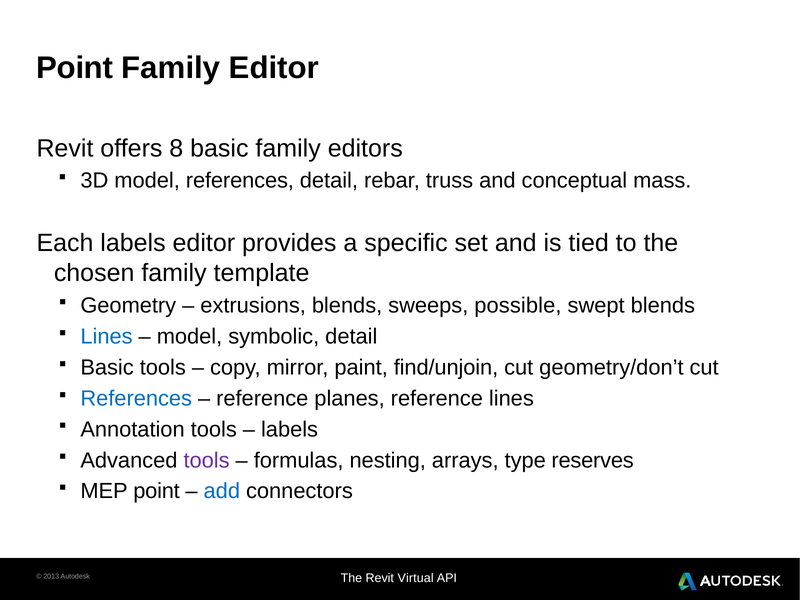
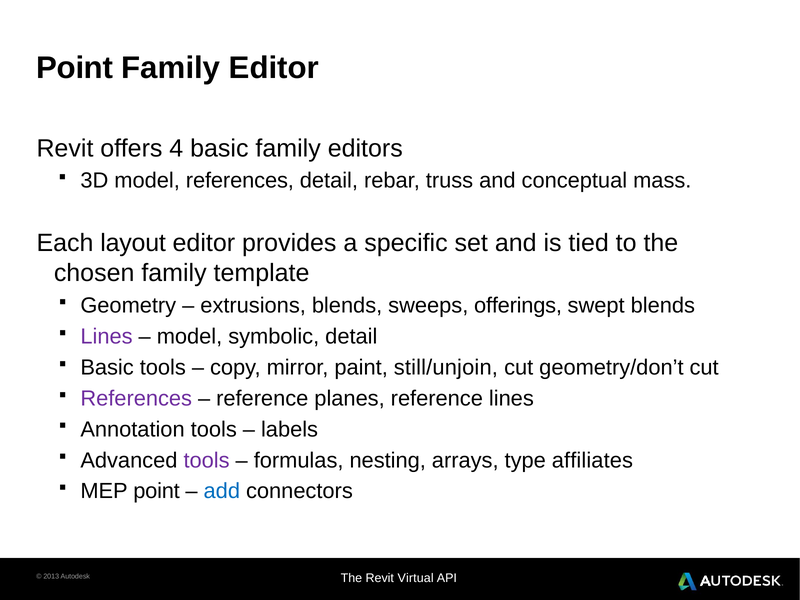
8: 8 -> 4 (176, 149)
Each labels: labels -> layout (133, 243)
possible: possible -> offerings (518, 305)
Lines colour: blue -> purple (107, 336)
find/unjoin: find/unjoin -> still/unjoin (446, 367)
References colour: blue -> purple (136, 398)
reserves: reserves -> affiliates (592, 460)
